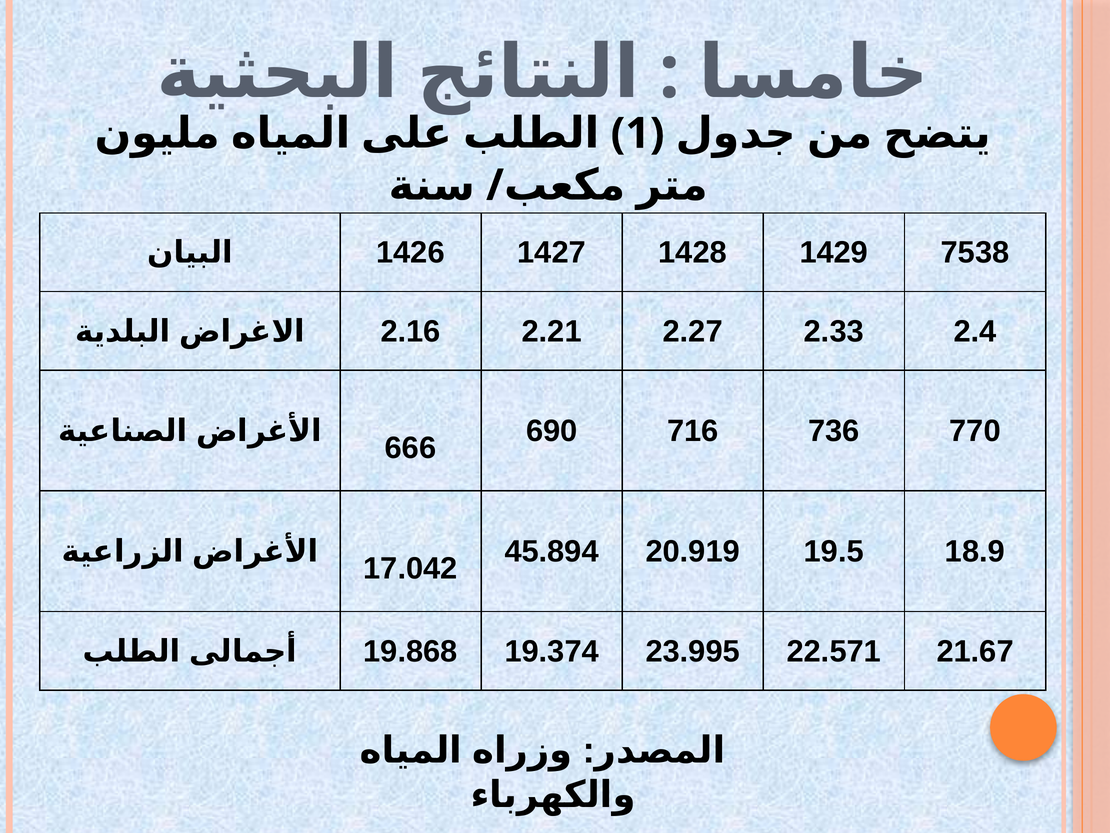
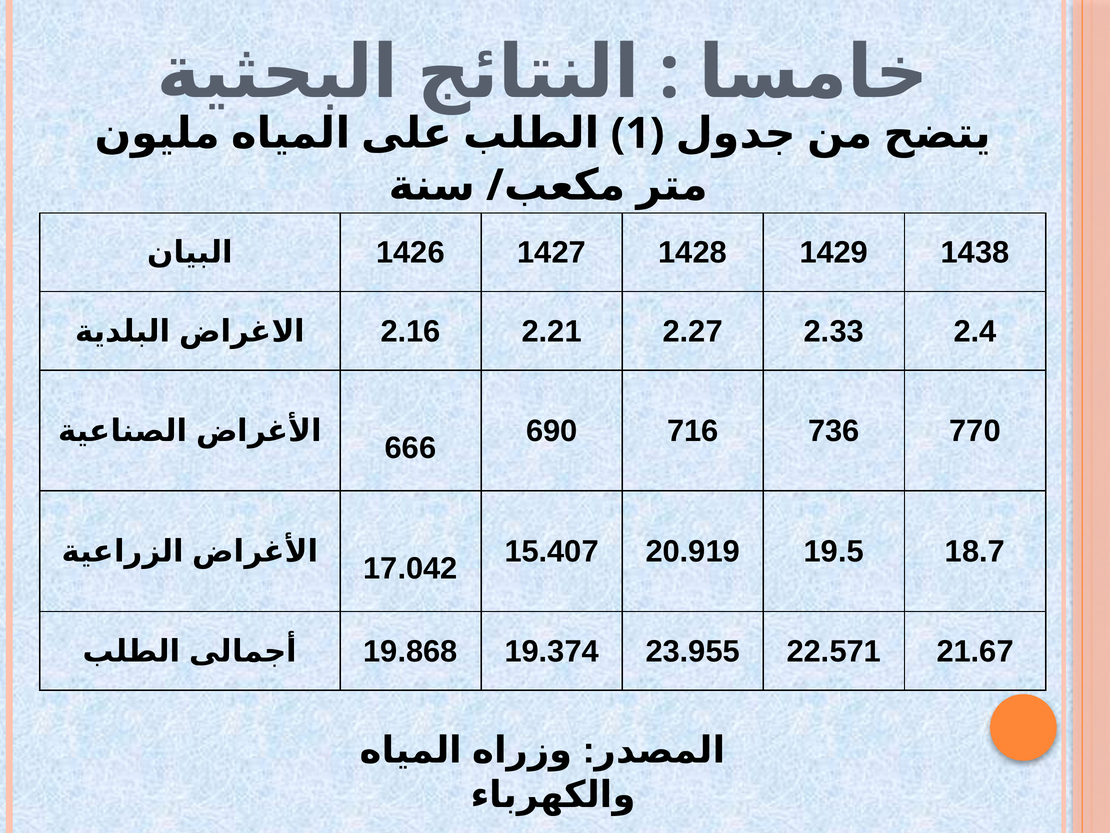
7538: 7538 -> 1438 (975, 253)
45.894: 45.894 -> 15.407 (552, 551)
18.9: 18.9 -> 18.7 (975, 551)
23.995: 23.995 -> 23.955 (693, 651)
